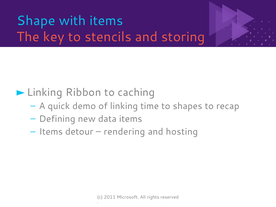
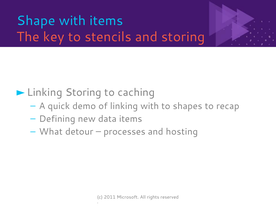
Ribbon: Ribbon -> Storing (83, 92)
linking time: time -> with (150, 106)
Items: Items -> What (51, 132)
rendering: rendering -> processes (124, 132)
